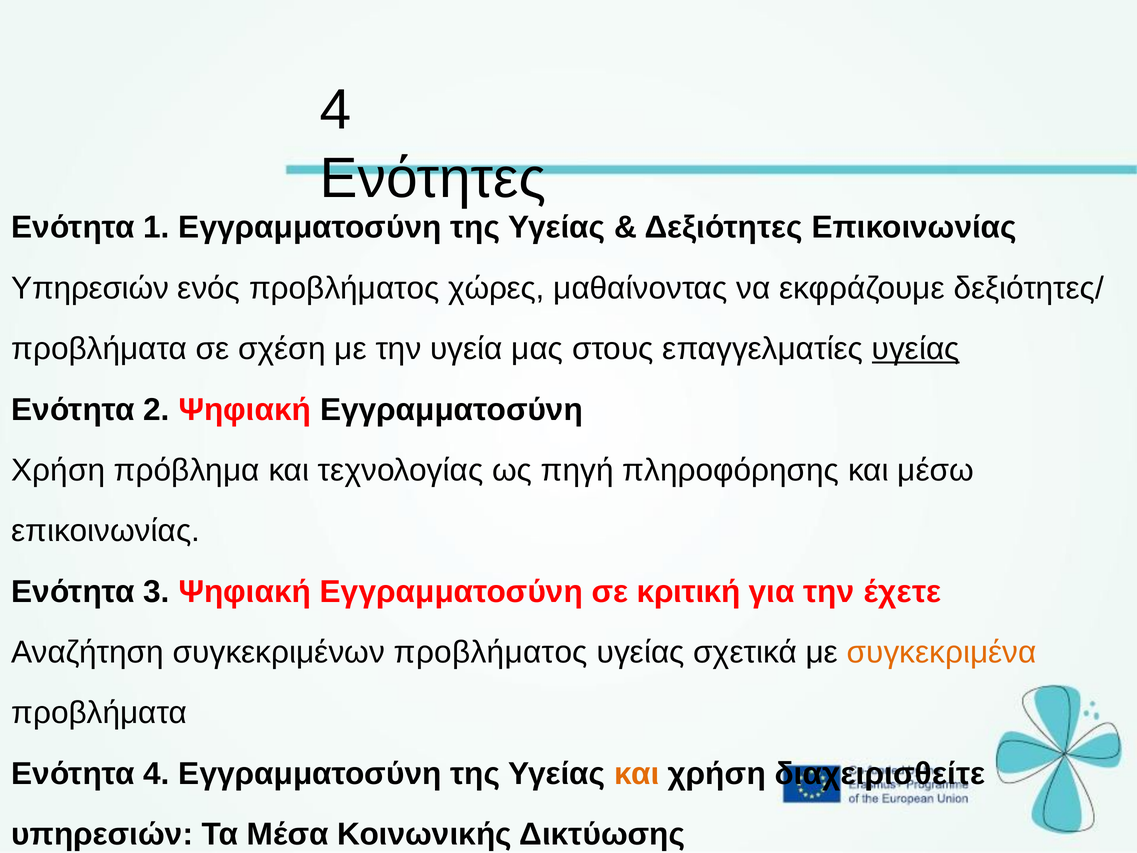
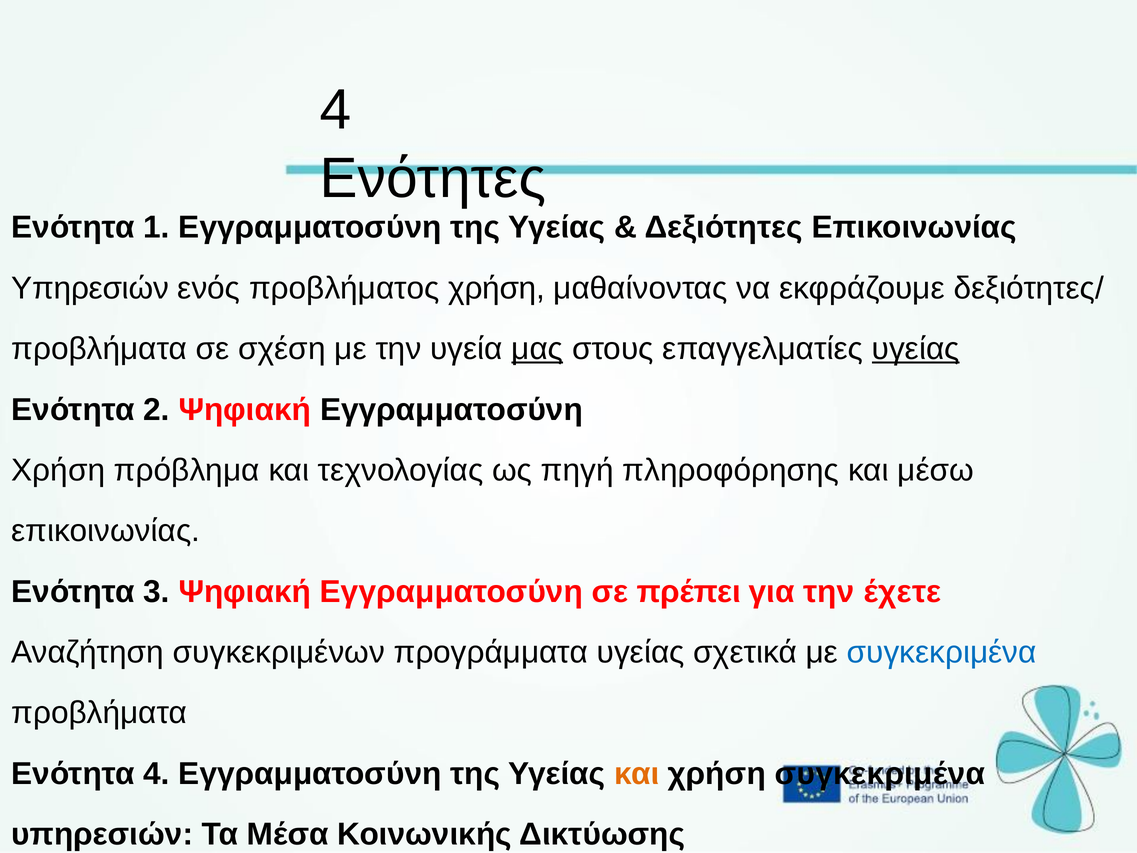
προβλήματος χώρες: χώρες -> χρήση (497, 288)
μας underline: none -> present (537, 349)
σε κριτική: κριτική -> πρέπει (689, 591)
συγκεκριμένων προβλήματος: προβλήματος -> προγράμματα (491, 652)
συγκεκριμένα colour: orange -> blue (942, 652)
χρήση διαχειρισθείτε: διαχειρισθείτε -> συγκεκριμένα (880, 773)
